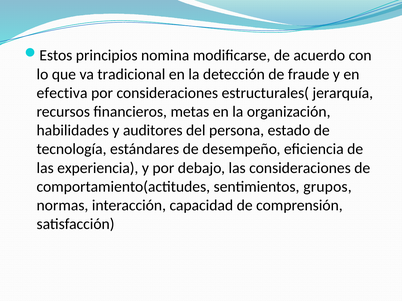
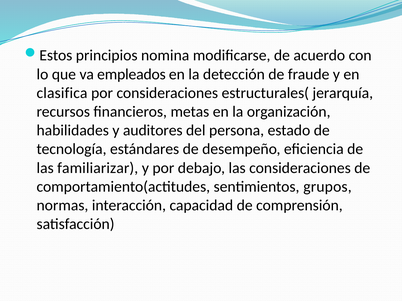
tradicional: tradicional -> empleados (131, 74)
efectiva: efectiva -> clasifica (62, 93)
experiencia: experiencia -> familiarizar (98, 168)
